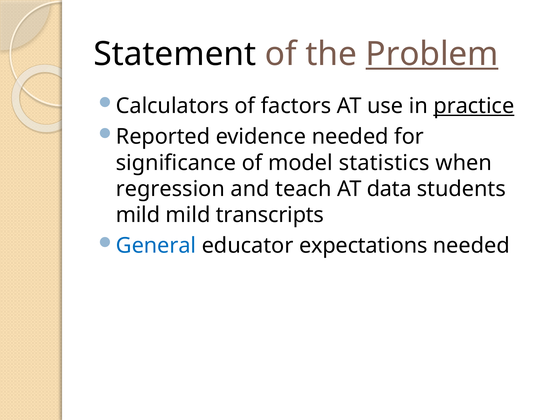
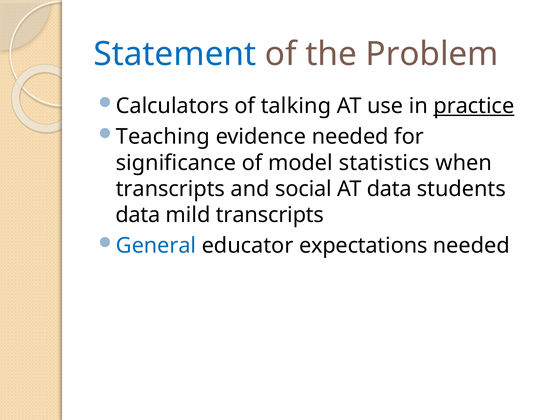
Statement colour: black -> blue (175, 54)
Problem underline: present -> none (432, 54)
factors: factors -> talking (296, 106)
Reported: Reported -> Teaching (163, 137)
regression: regression -> transcripts (170, 189)
teach: teach -> social (303, 189)
mild: mild -> data (138, 215)
